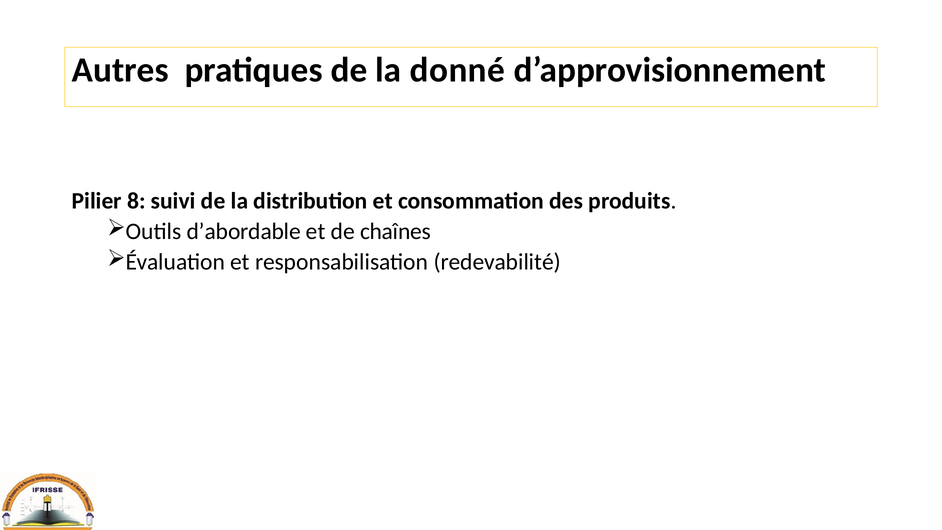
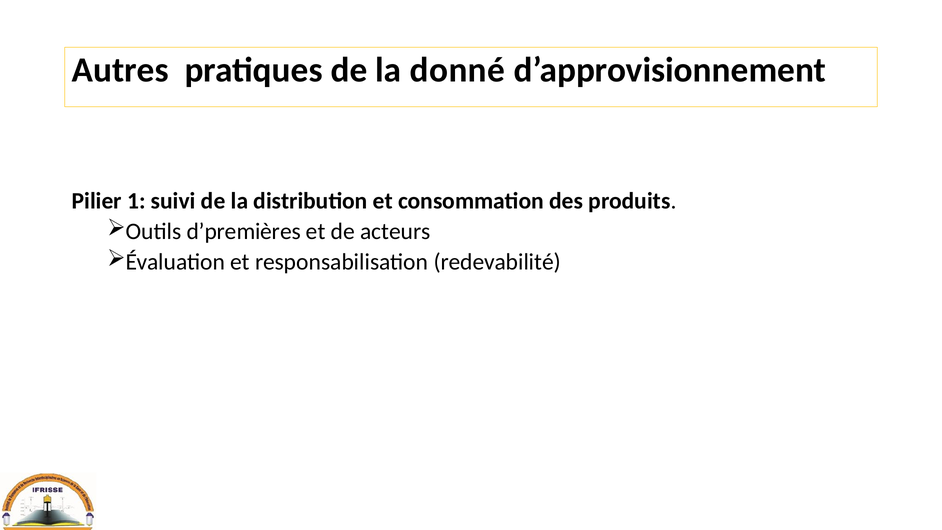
8: 8 -> 1 (136, 201)
d’abordable: d’abordable -> d’premières (244, 231)
chaînes: chaînes -> acteurs (395, 231)
